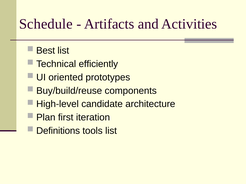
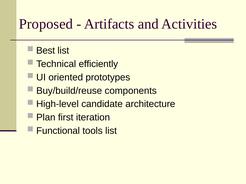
Schedule: Schedule -> Proposed (46, 24)
Definitions: Definitions -> Functional (58, 131)
